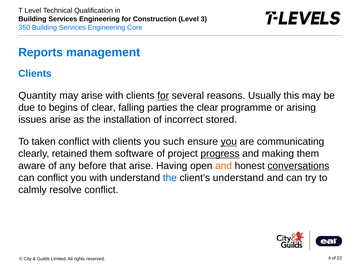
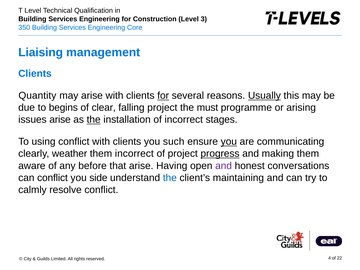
Reports: Reports -> Liaising (41, 53)
Usually underline: none -> present (264, 96)
falling parties: parties -> project (162, 108)
the clear: clear -> must (207, 108)
the underline: none -> present (94, 120)
stored: stored -> stages (222, 120)
taken: taken -> using (44, 142)
retained: retained -> weather (70, 154)
them software: software -> incorrect (134, 154)
and colour: orange -> purple (224, 166)
conversations underline: present -> none (298, 166)
you with: with -> side (98, 178)
client’s understand: understand -> maintaining (238, 178)
